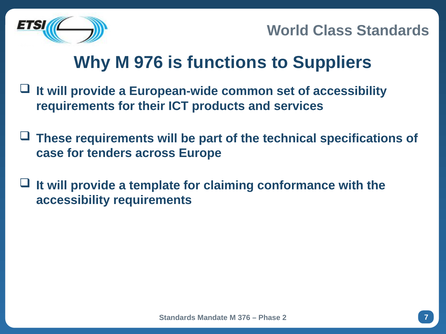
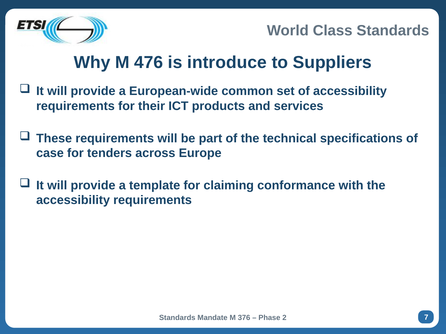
976: 976 -> 476 (149, 63)
functions: functions -> introduce (227, 63)
